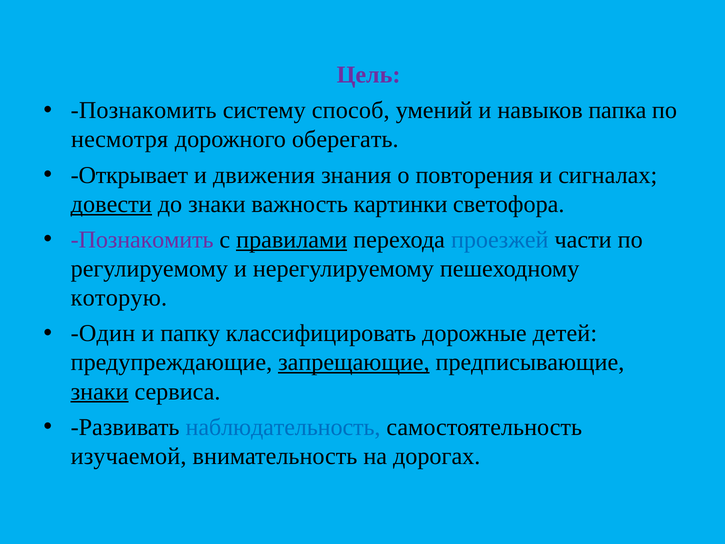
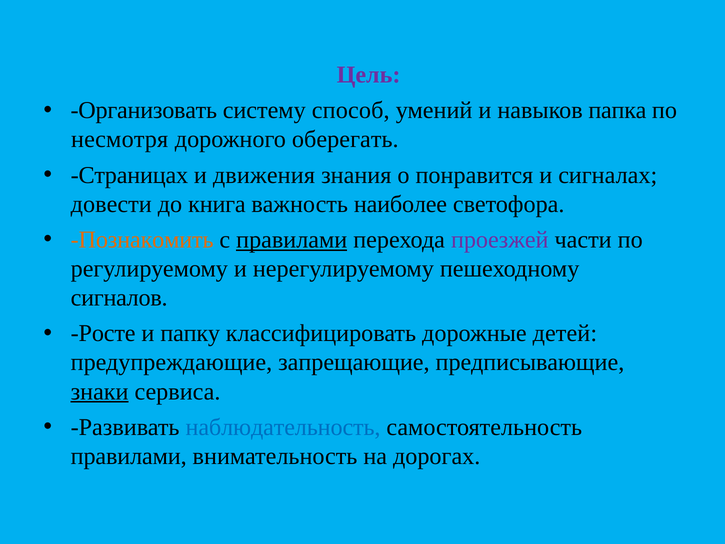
Познакомить: Познакомить -> Организовать (144, 110)
Открывает: Открывает -> Страницах (129, 175)
повторения: повторения -> понравится (474, 175)
довести underline: present -> none (111, 204)
до знаки: знаки -> книга (217, 204)
картинки: картинки -> наиболее (400, 204)
Познакомить colour: purple -> orange (142, 240)
проезжей colour: blue -> purple (500, 240)
которую: которую -> сигналов (119, 298)
Один: Один -> Росте (103, 333)
запрещающие underline: present -> none (354, 362)
изучаемой: изучаемой -> правилами (129, 456)
